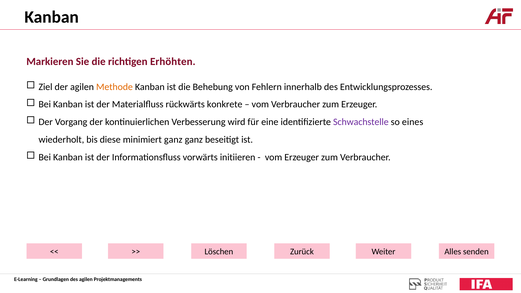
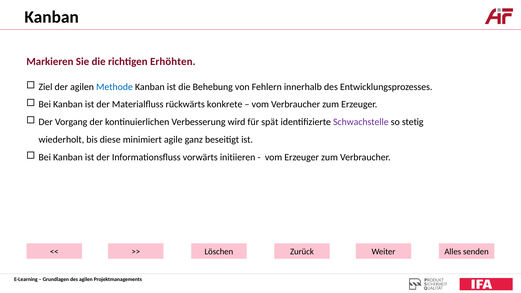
Methode colour: orange -> blue (114, 87)
eine: eine -> spät (270, 122)
eines: eines -> stetig (413, 122)
minimiert ganz: ganz -> agile (173, 140)
